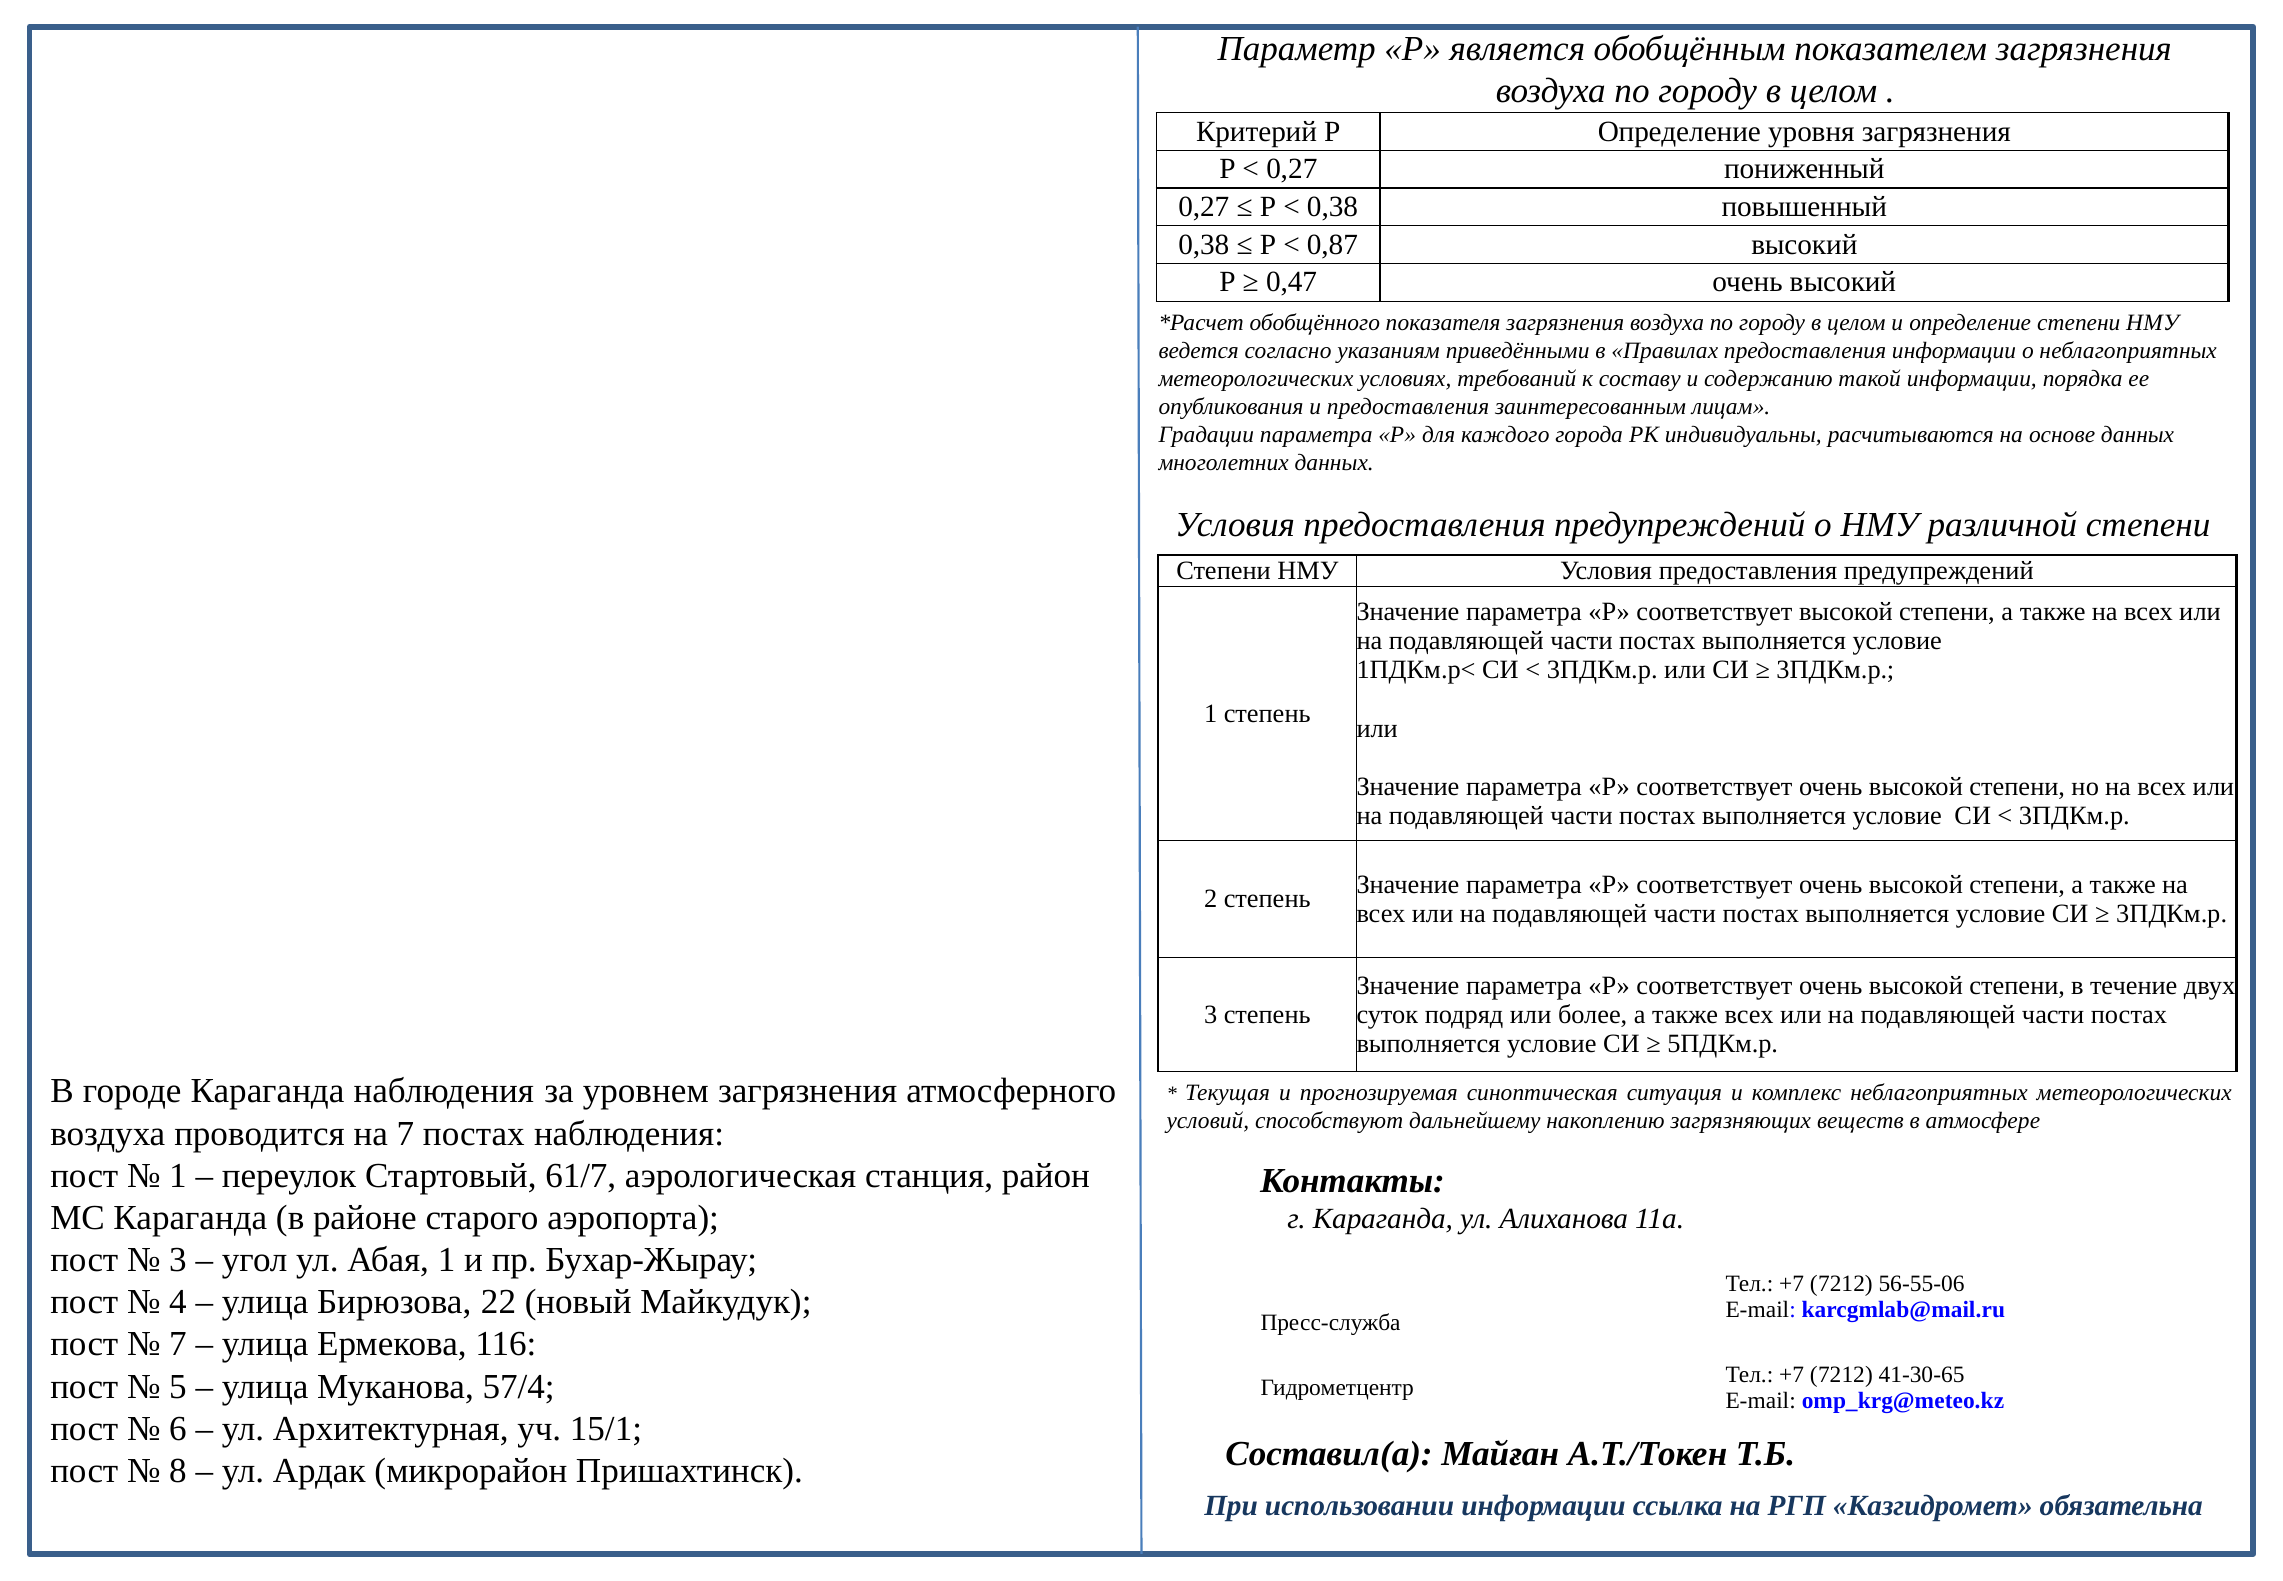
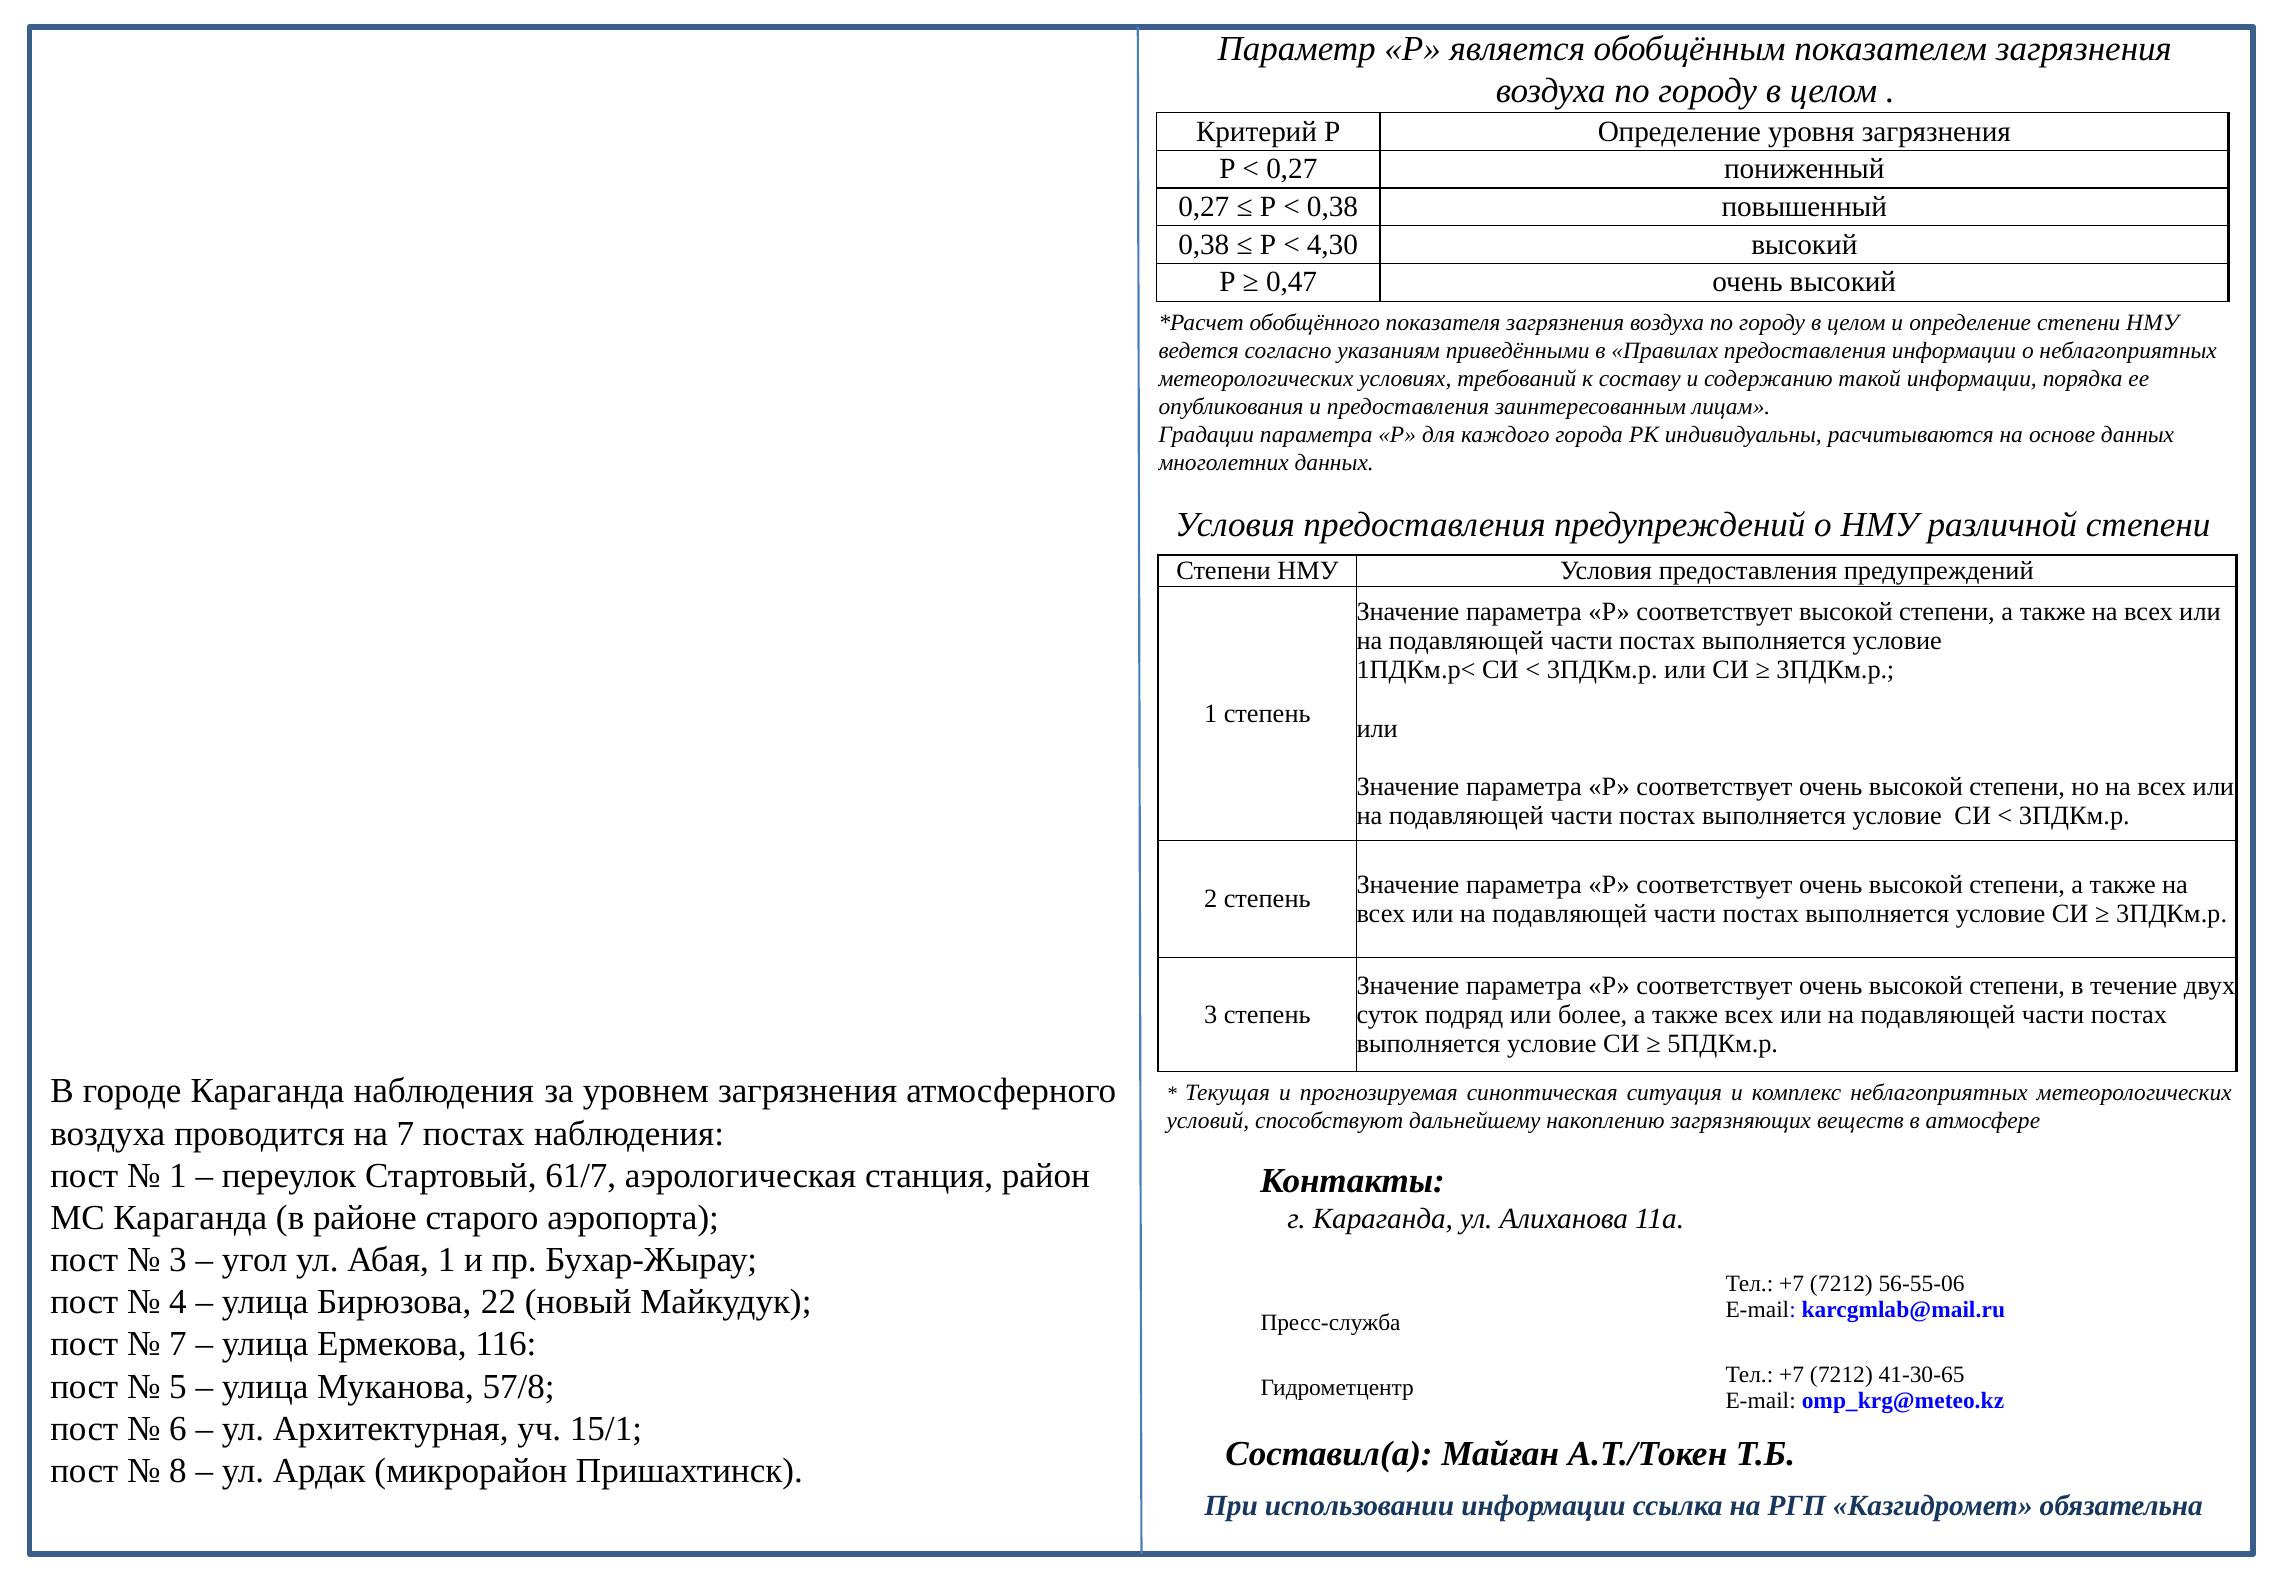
0,87: 0,87 -> 4,30 (1332, 244)
57/4: 57/4 -> 57/8 (519, 1386)
